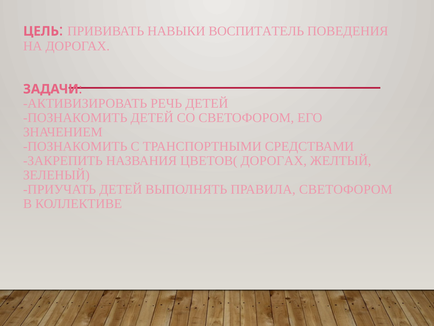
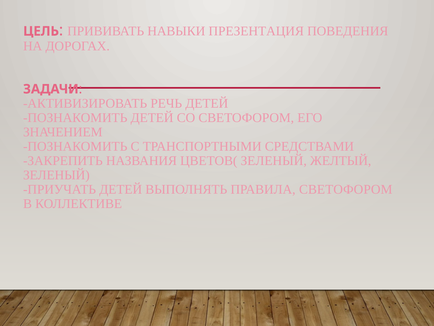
ВОСПИТАТЕЛЬ: ВОСПИТАТЕЛЬ -> ПРЕЗЕНТАЦИЯ (256, 31)
ЦВЕТОВ( ДОРОГАХ: ДОРОГАХ -> ЗЕЛЕНЫЙ (274, 161)
